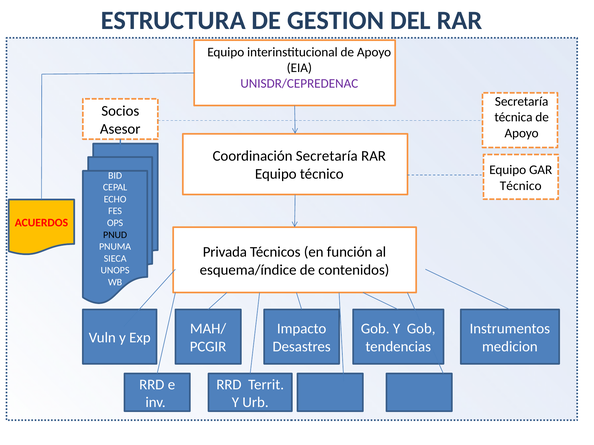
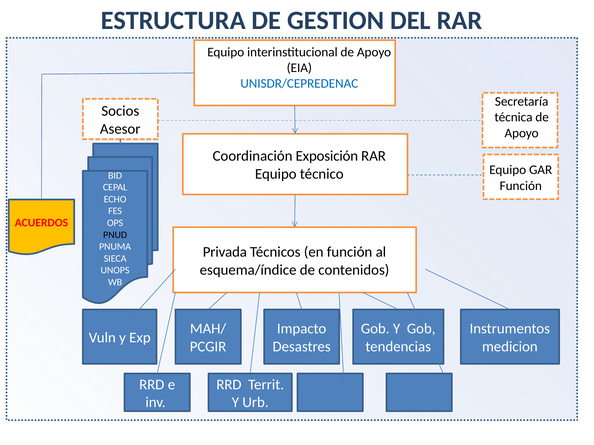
UNISDR/CEPREDENAC colour: purple -> blue (299, 84)
Coordinación Secretaría: Secretaría -> Exposición (327, 156)
Técnico: Técnico -> Función (521, 186)
